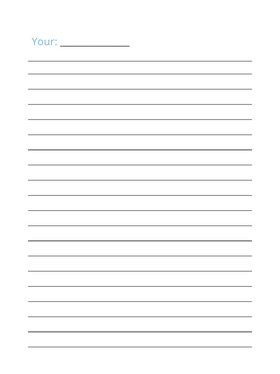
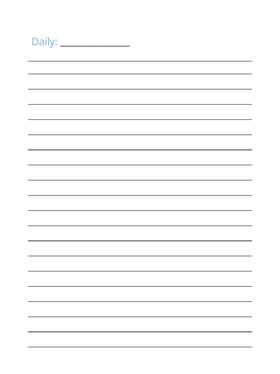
Your: Your -> Daily (45, 42)
